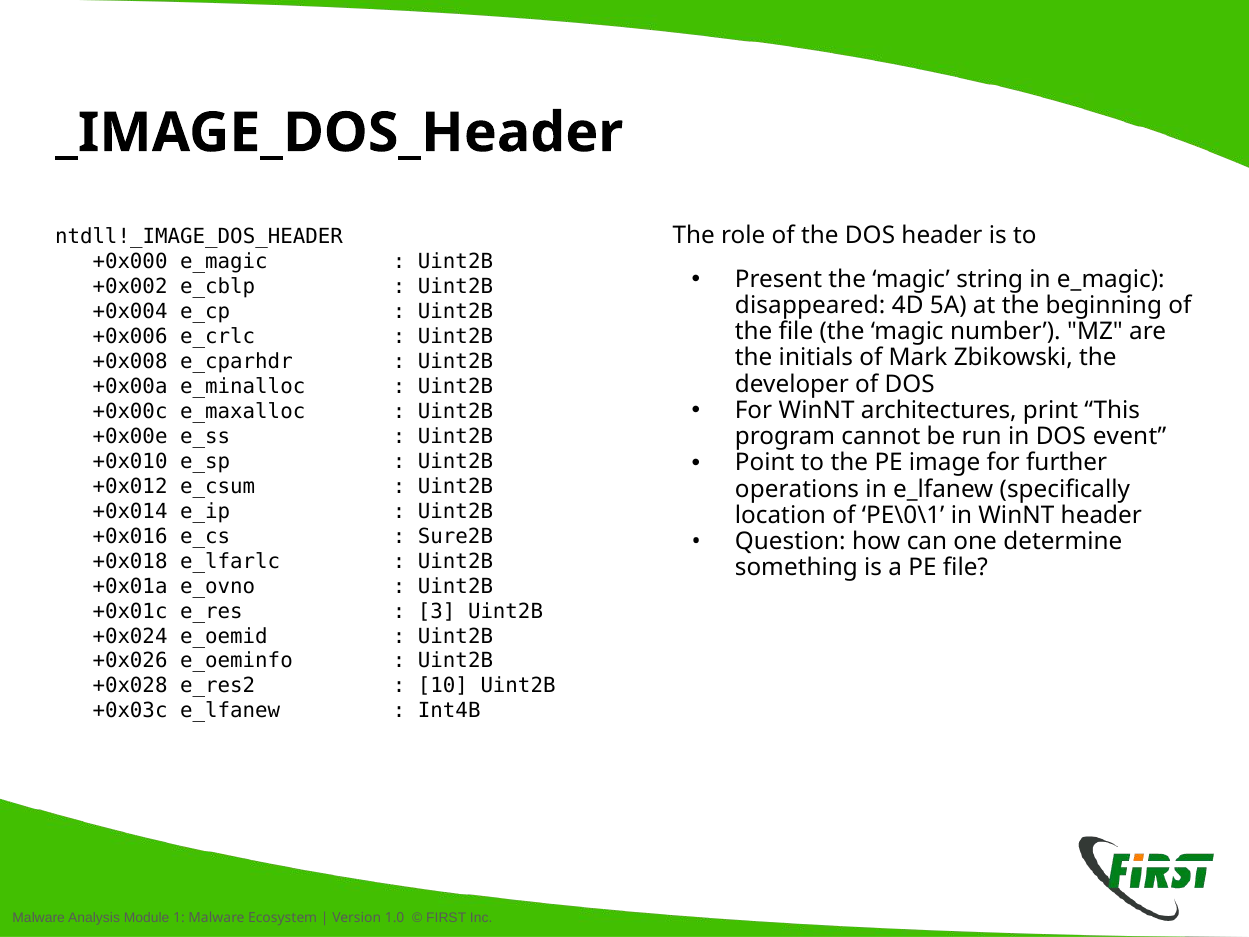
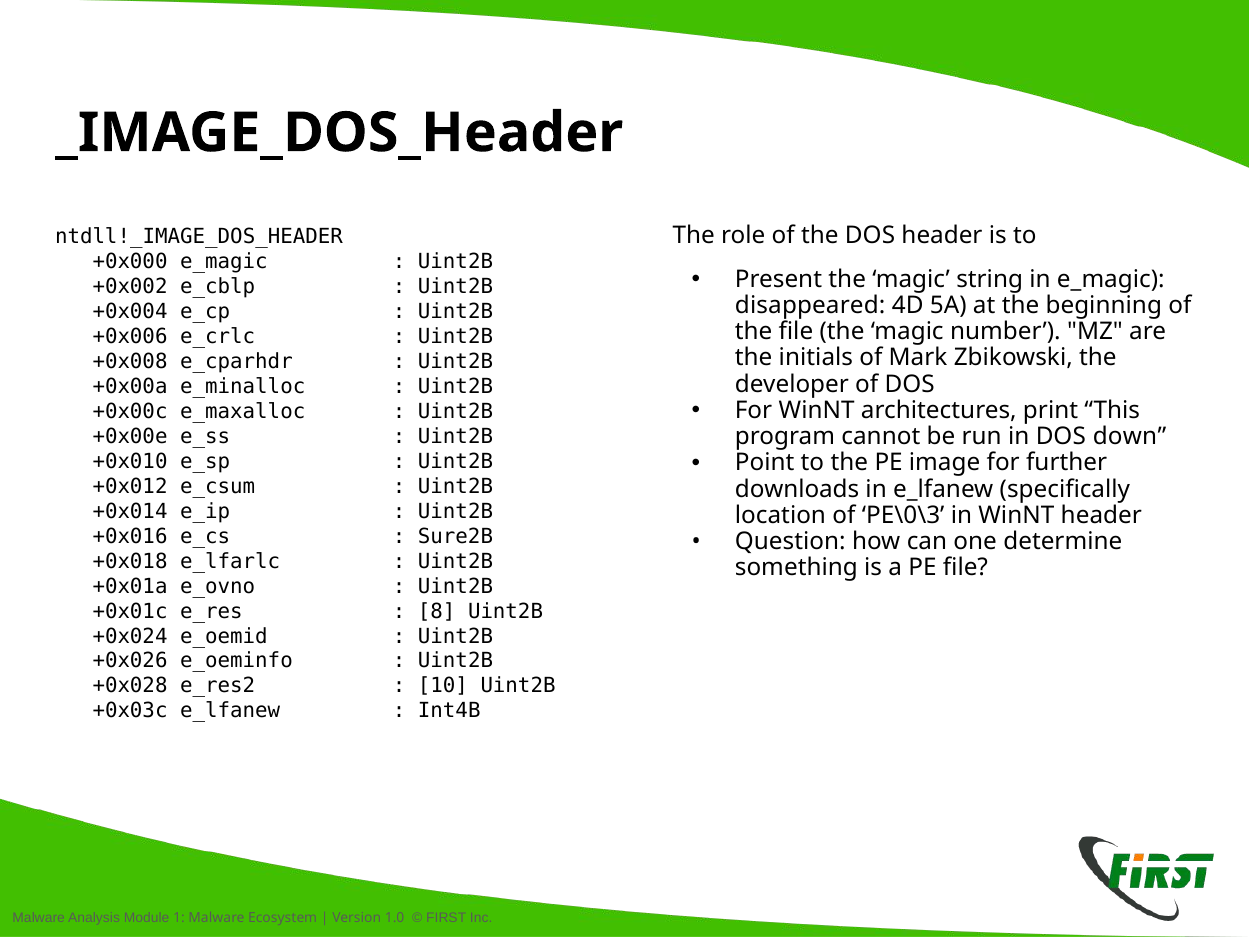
event: event -> down (1130, 437)
operations: operations -> downloads (797, 489)
PE\0\1: PE\0\1 -> PE\0\3 (903, 515)
3: 3 -> 8 (437, 611)
